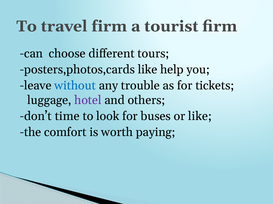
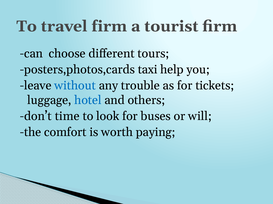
posters,photos,cards like: like -> taxi (148, 70)
hotel colour: purple -> blue (88, 100)
or like: like -> will (200, 117)
